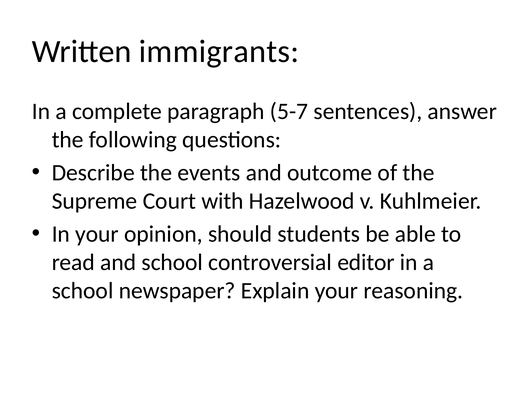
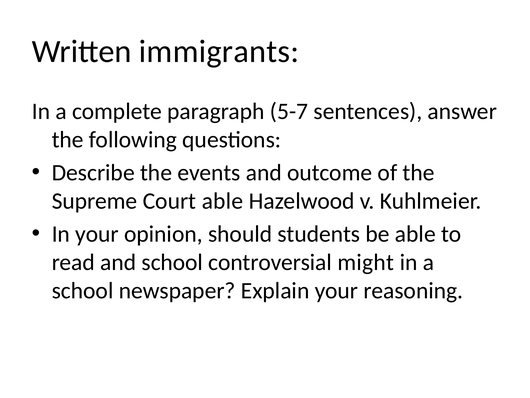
Court with: with -> able (222, 201)
editor: editor -> might (366, 262)
